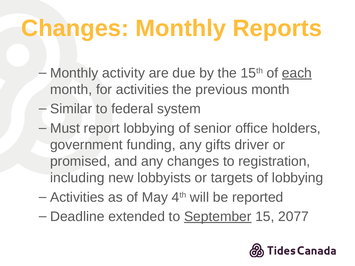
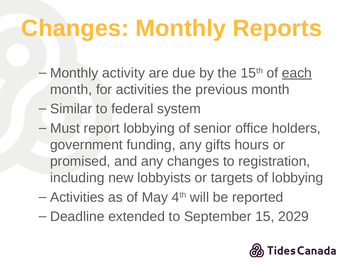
driver: driver -> hours (252, 145)
September underline: present -> none (218, 217)
2077: 2077 -> 2029 (294, 217)
